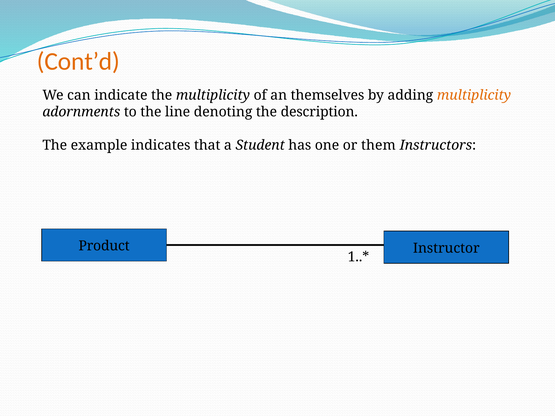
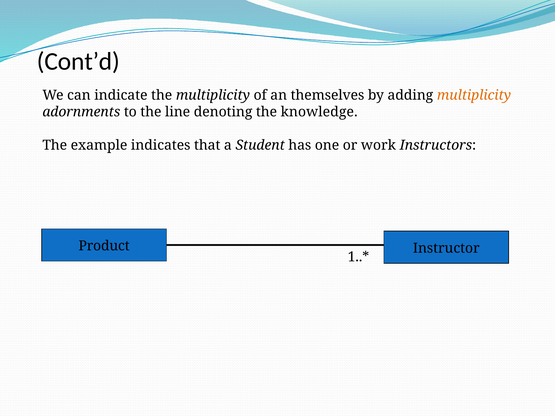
Cont’d colour: orange -> black (78, 61)
description: description -> knowledge (319, 112)
them: them -> work (378, 145)
